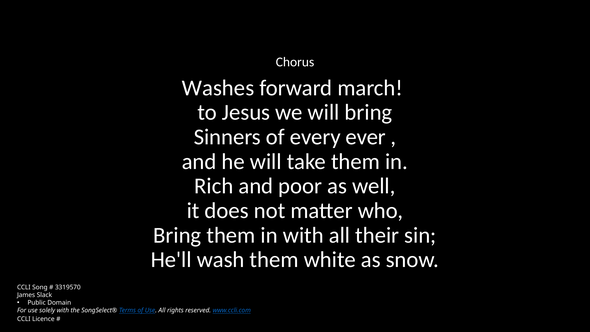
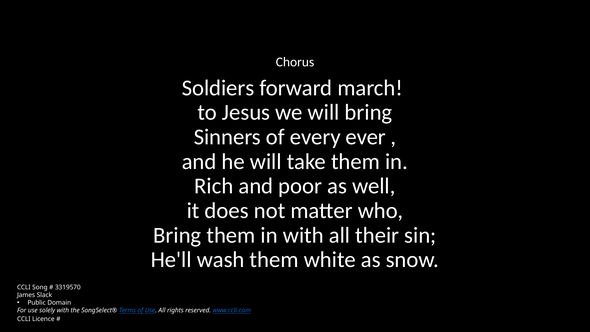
Washes: Washes -> Soldiers (218, 88)
